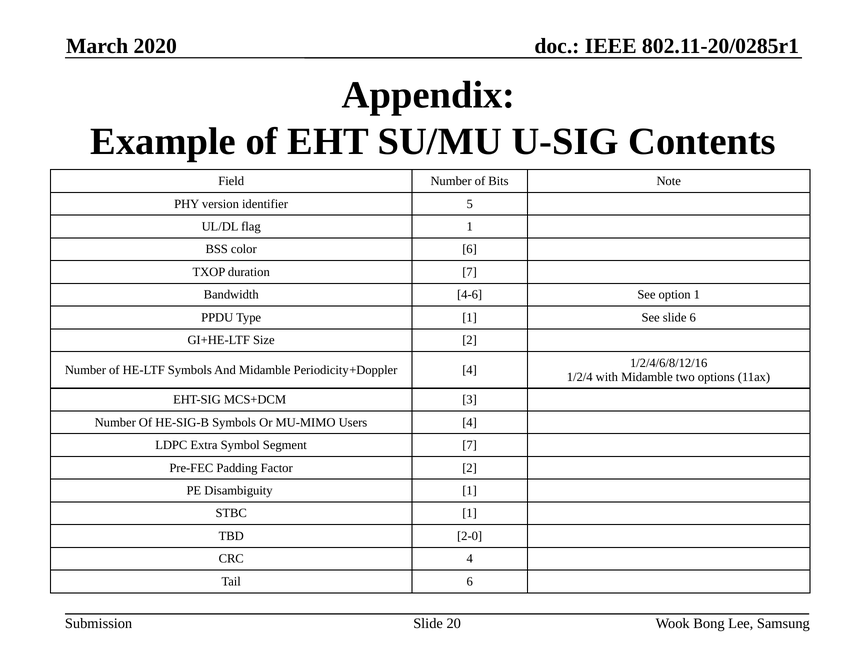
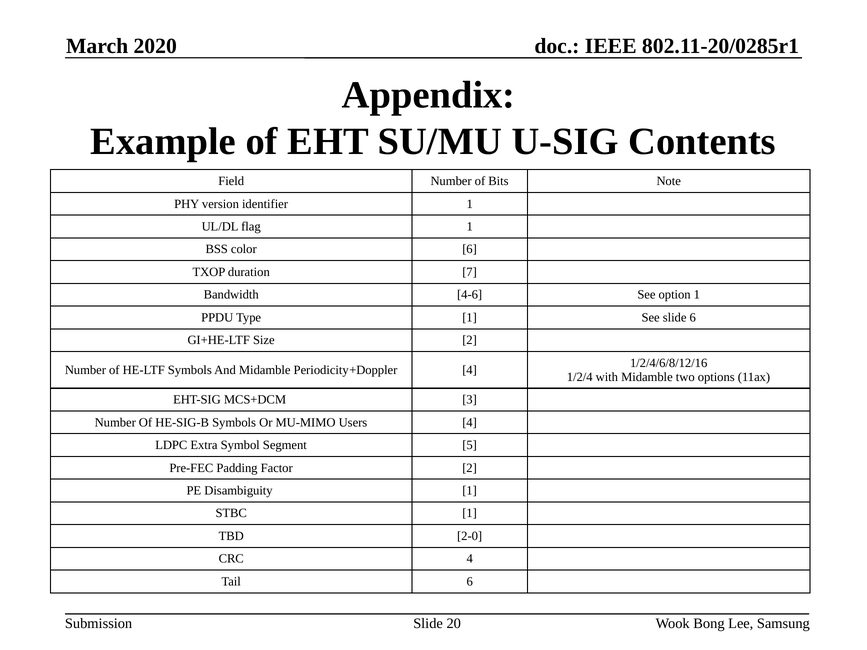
identifier 5: 5 -> 1 (470, 204)
Segment 7: 7 -> 5 (470, 445)
